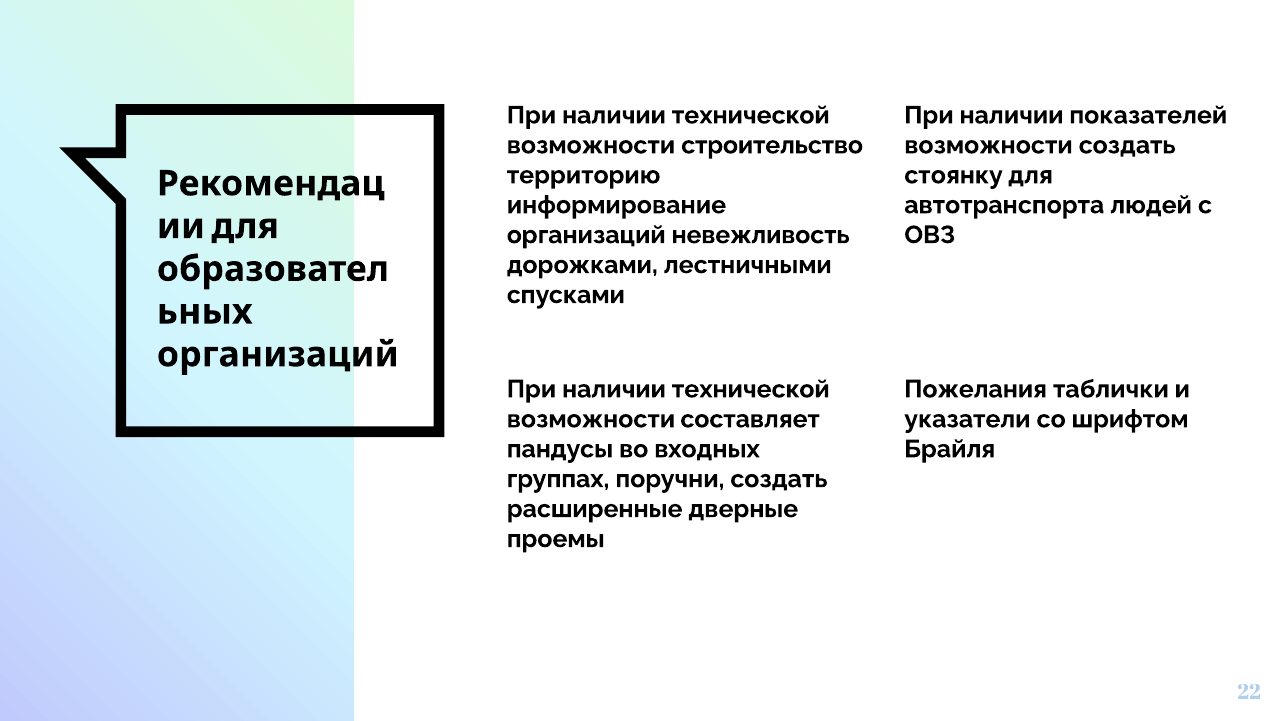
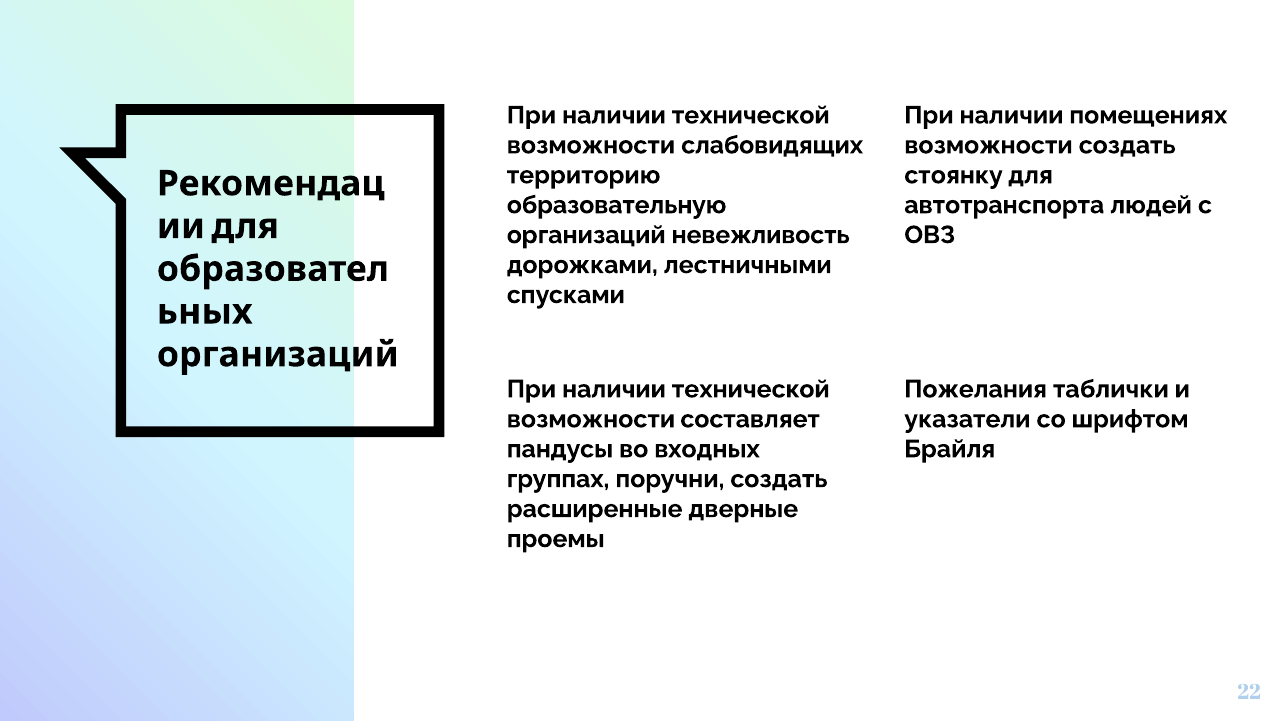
показателей: показателей -> помещениях (1148, 115)
строительство: строительство -> слабовидящих (772, 145)
информирование: информирование -> образовательную (617, 205)
